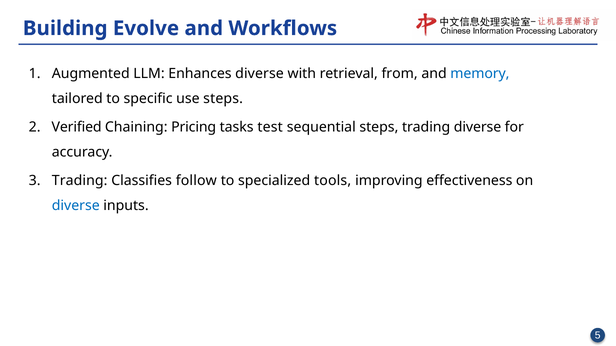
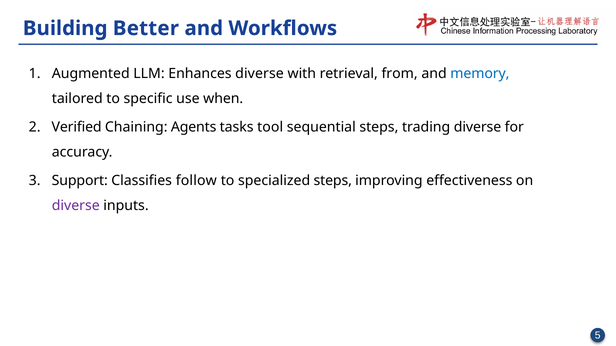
Evolve: Evolve -> Better (146, 28)
use steps: steps -> when (223, 99)
Pricing: Pricing -> Agents (194, 127)
test: test -> tool (270, 127)
Trading: Trading -> Support (80, 181)
specialized tools: tools -> steps (333, 181)
diverse colour: blue -> purple (76, 206)
